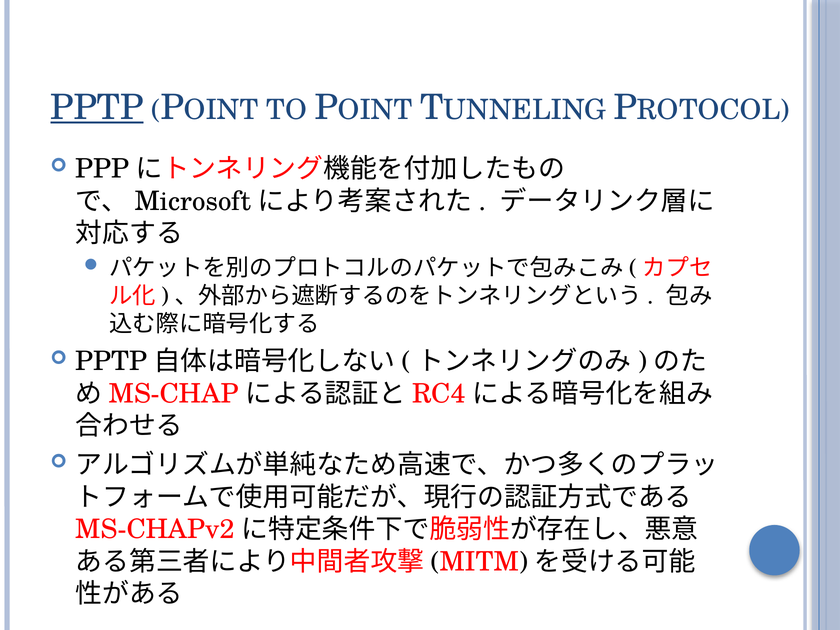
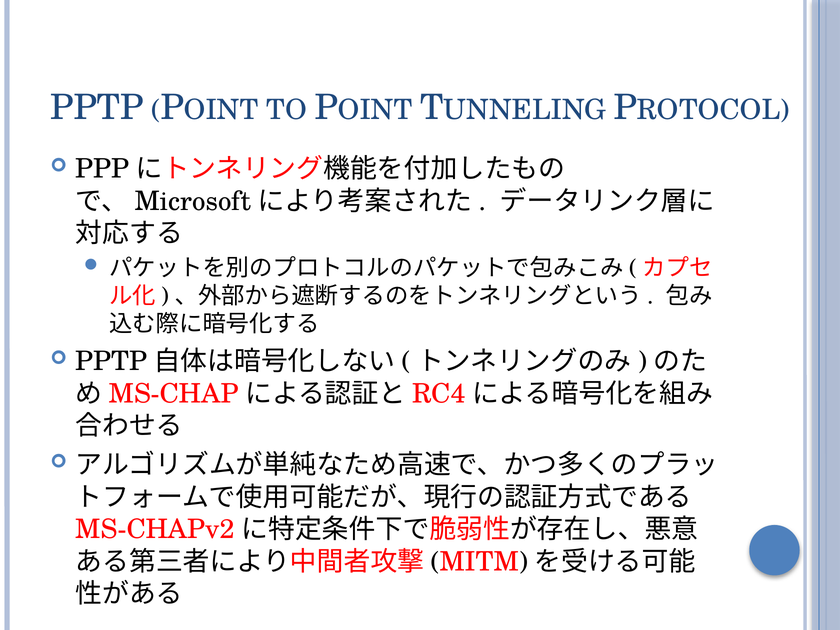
PPTP underline: present -> none (97, 108)
